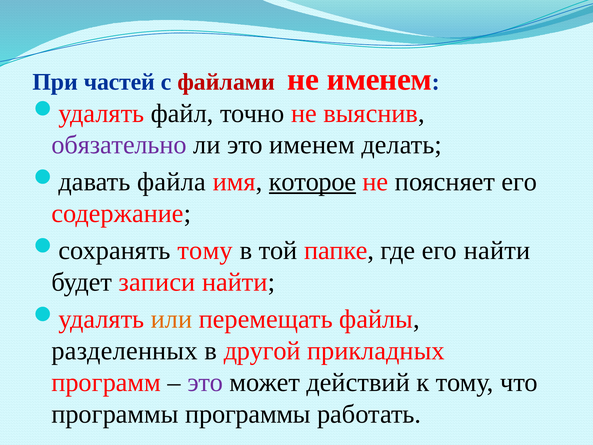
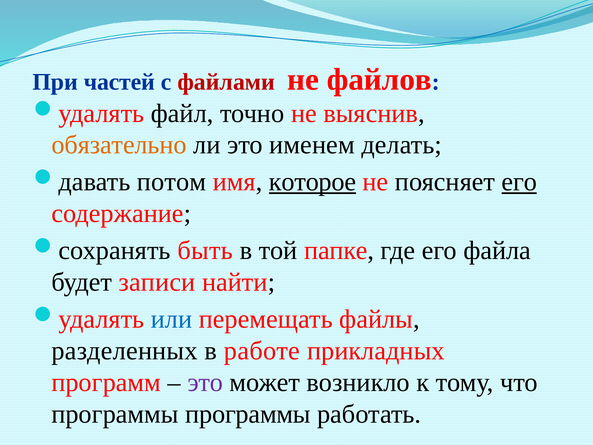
не именем: именем -> файлов (379, 79)
обязательно colour: purple -> orange (119, 145)
файла: файла -> потом (172, 182)
его underline: none -> present (519, 182)
тому: тому -> быть (205, 250)
его найти: найти -> файла (497, 250)
или colour: orange -> blue (172, 319)
другой: другой -> работе (262, 351)
действий: действий -> возникло (358, 382)
